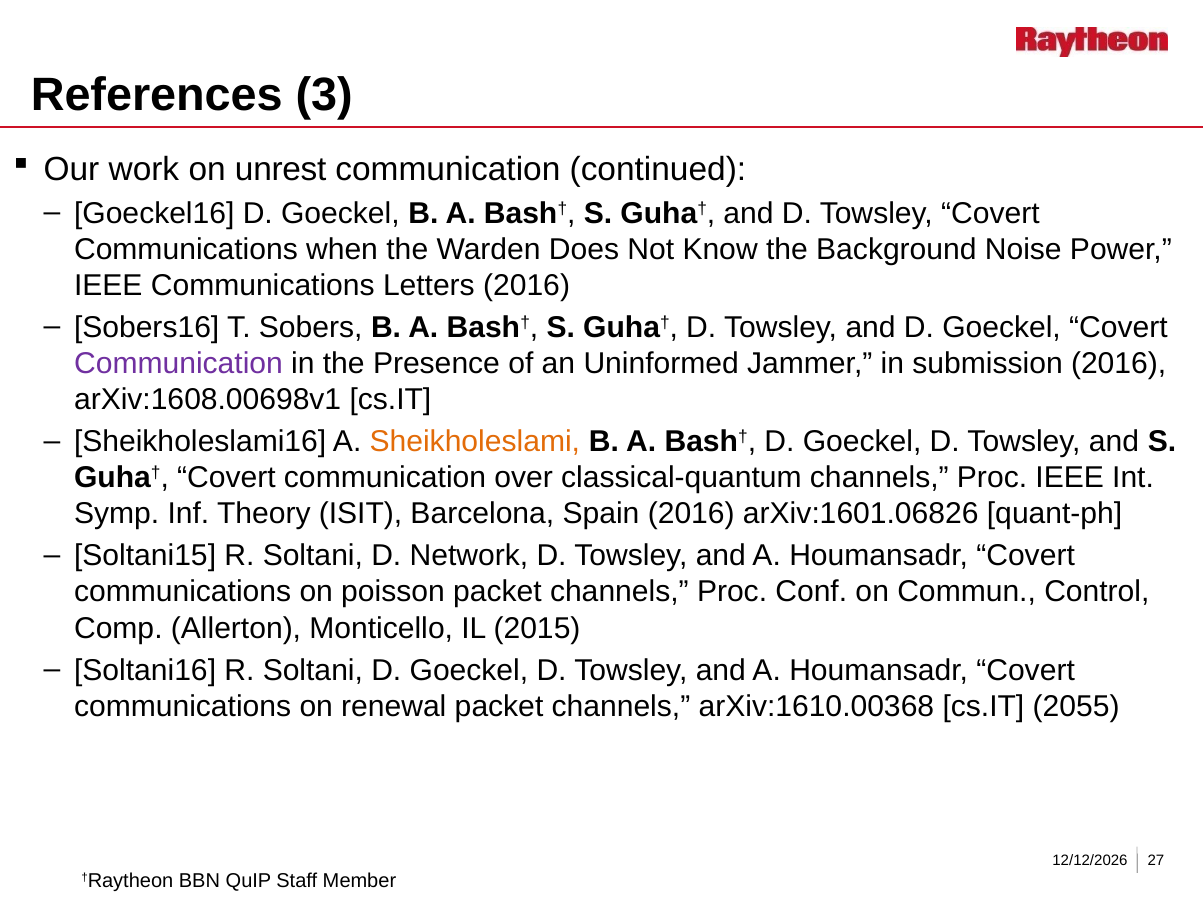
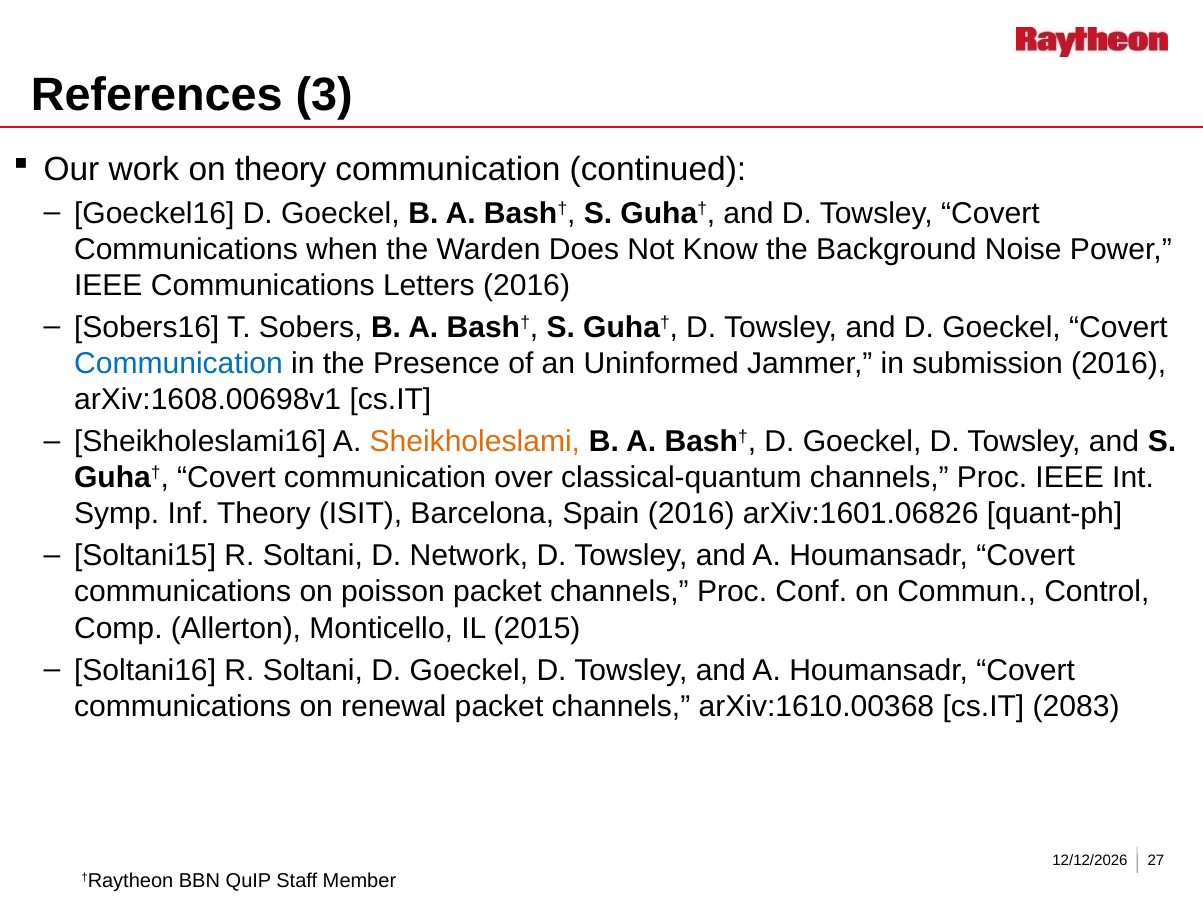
on unrest: unrest -> theory (281, 169)
Communication colour: purple -> blue (178, 364)
2055: 2055 -> 2083 (1076, 707)
